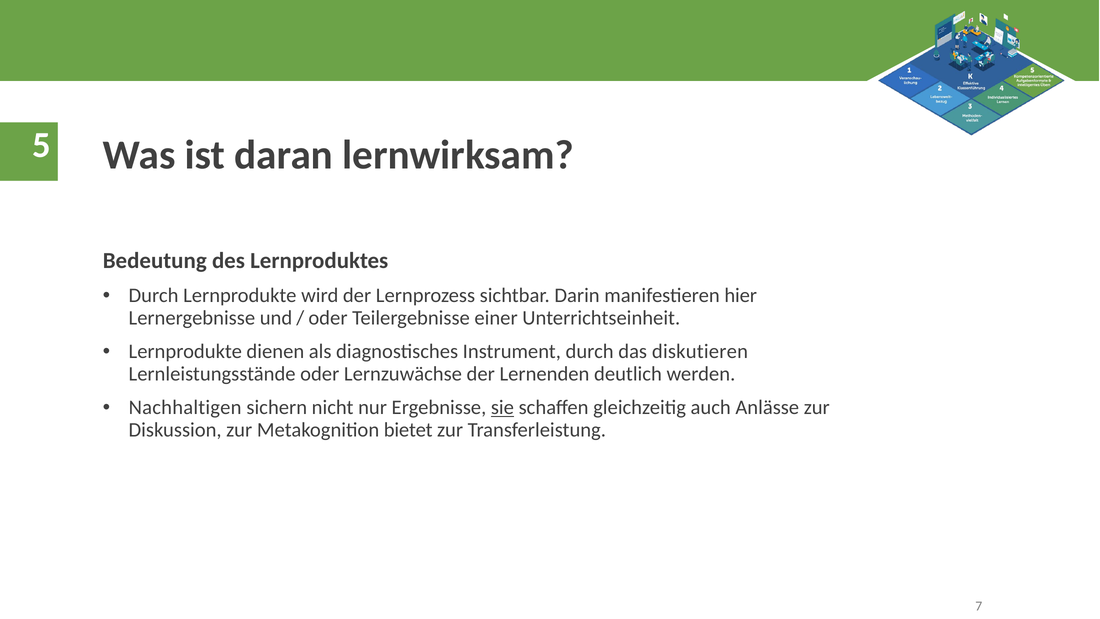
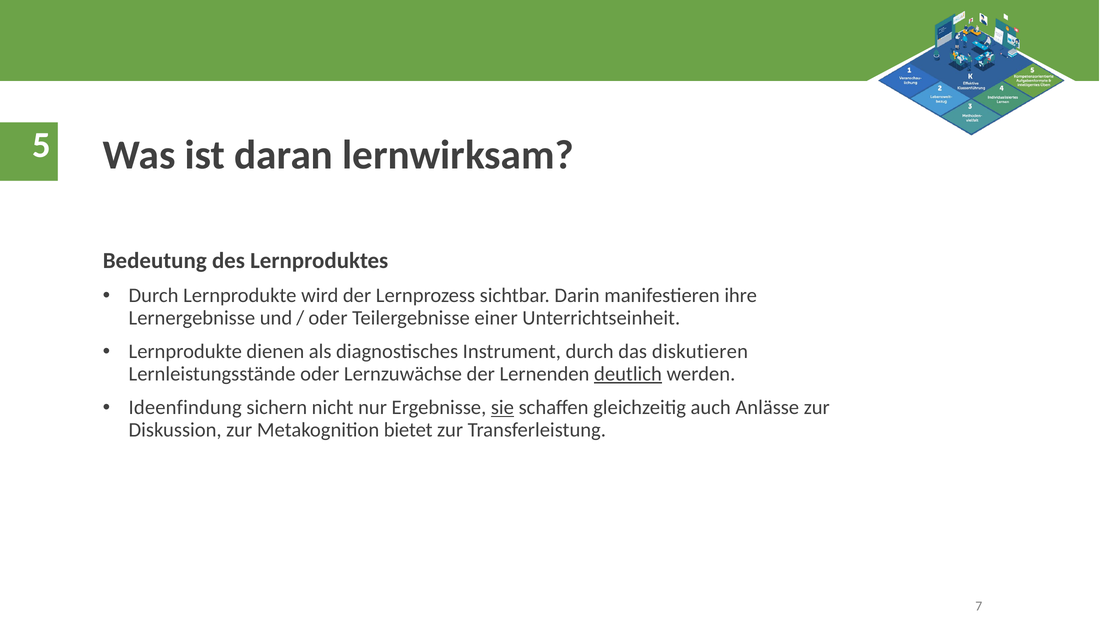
hier: hier -> ihre (741, 295)
deutlich underline: none -> present (628, 374)
Nachhaltigen: Nachhaltigen -> Ideenfindung (185, 407)
